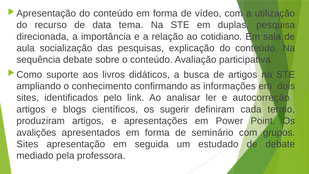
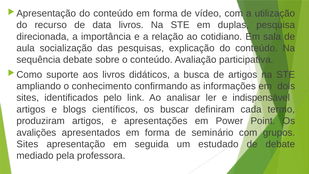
data tema: tema -> livros (131, 25)
autocorreção: autocorreção -> indispensável (261, 98)
sugerir: sugerir -> buscar (175, 109)
